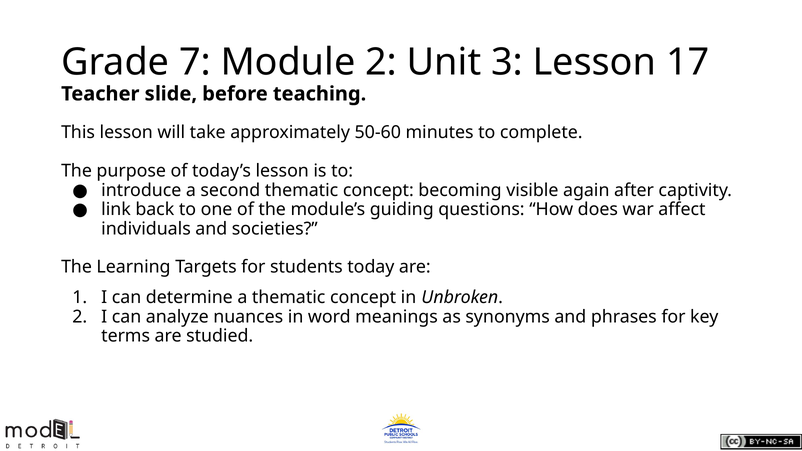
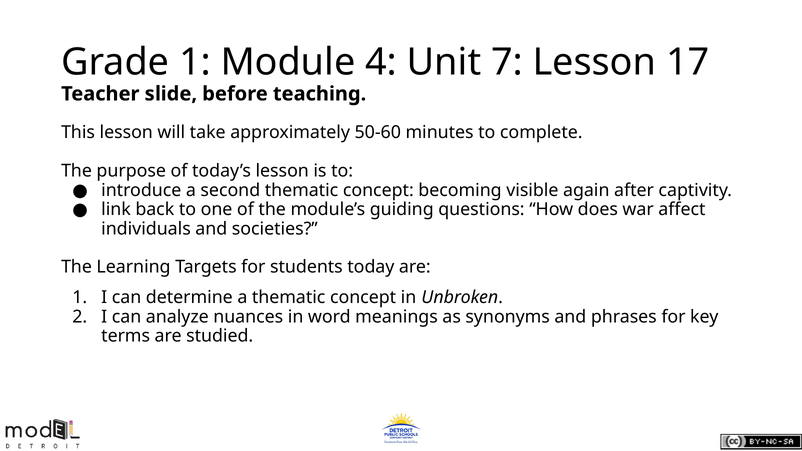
Grade 7: 7 -> 1 (195, 62)
Module 2: 2 -> 4 (381, 62)
3: 3 -> 7 (507, 62)
